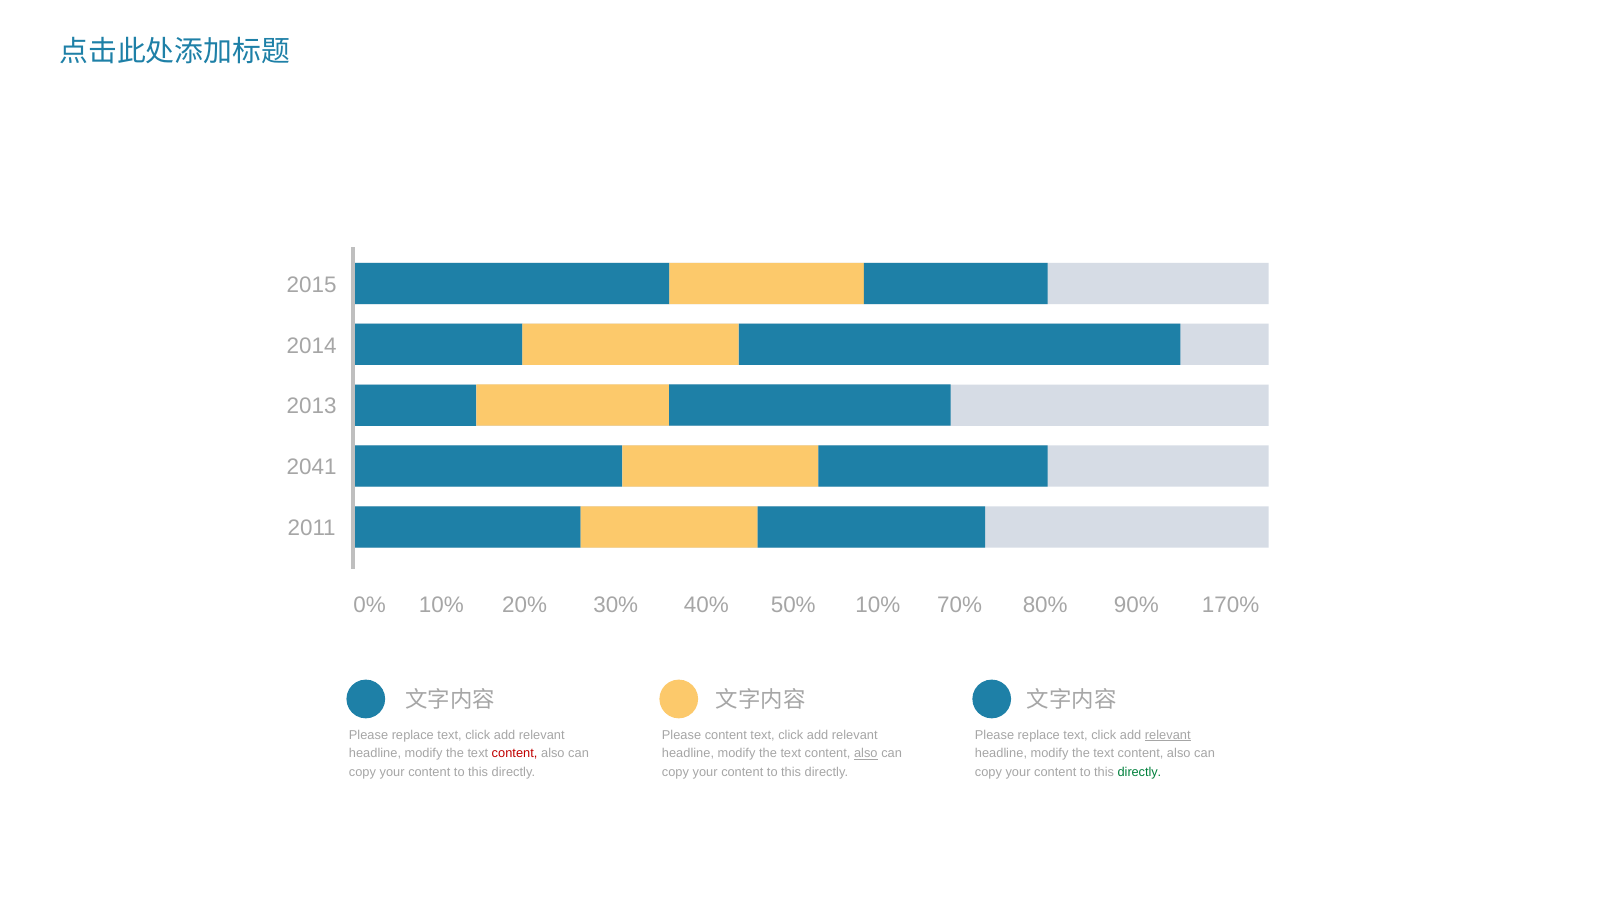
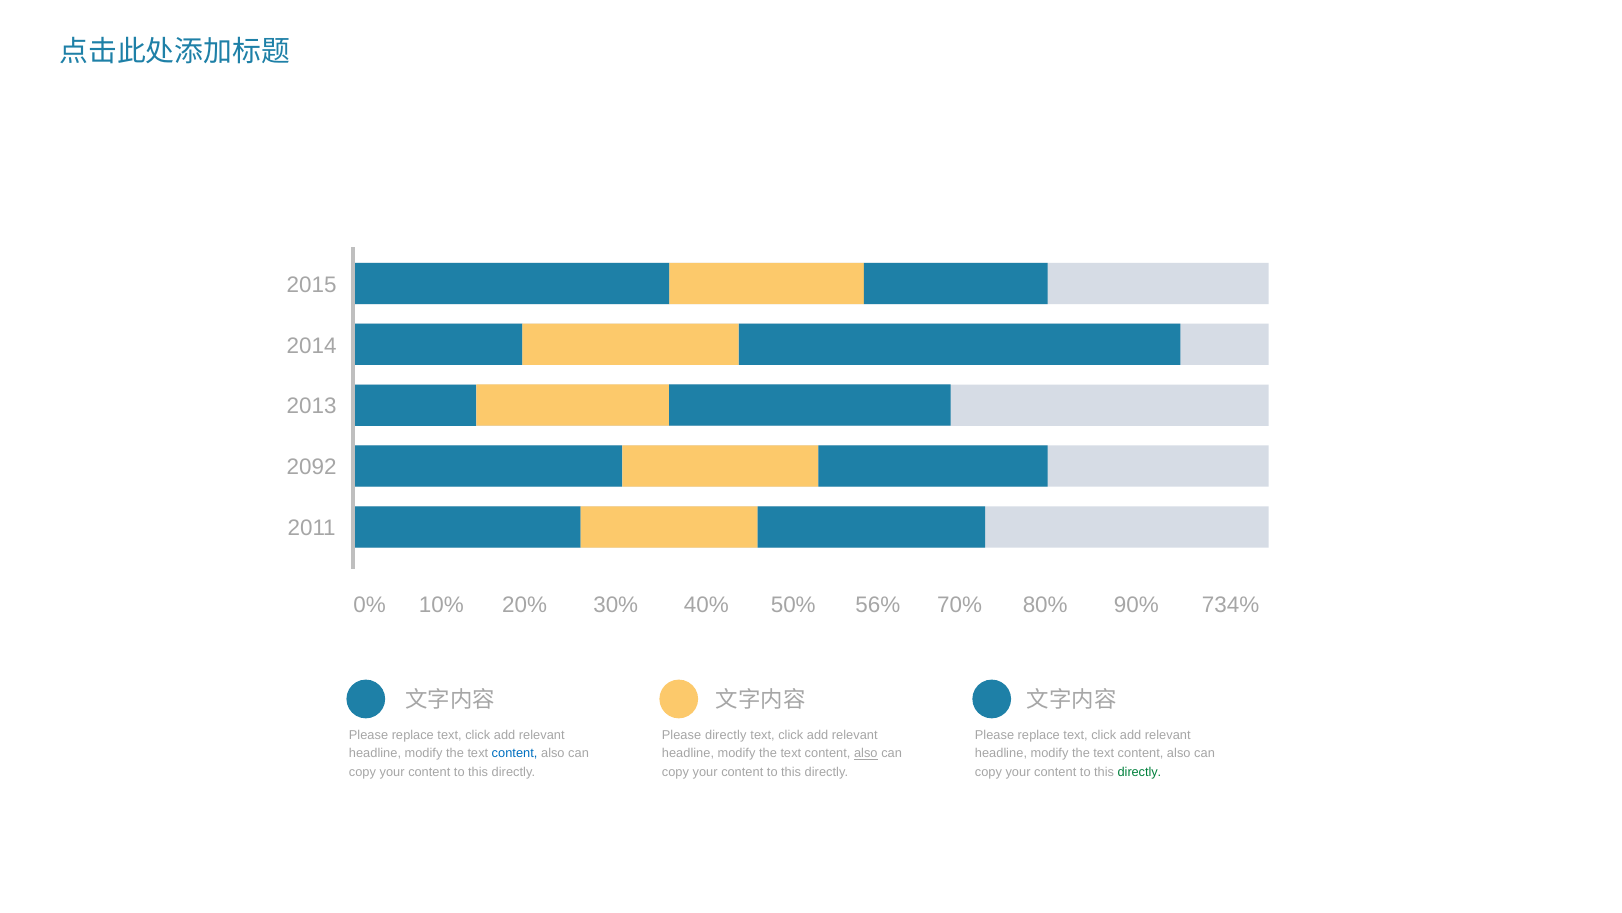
2041: 2041 -> 2092 (312, 467)
50% 10%: 10% -> 56% (878, 605)
170%: 170% -> 734% (1231, 605)
Please content: content -> directly (726, 735)
relevant underline: present -> none (1168, 735)
content colour: red -> blue (515, 753)
